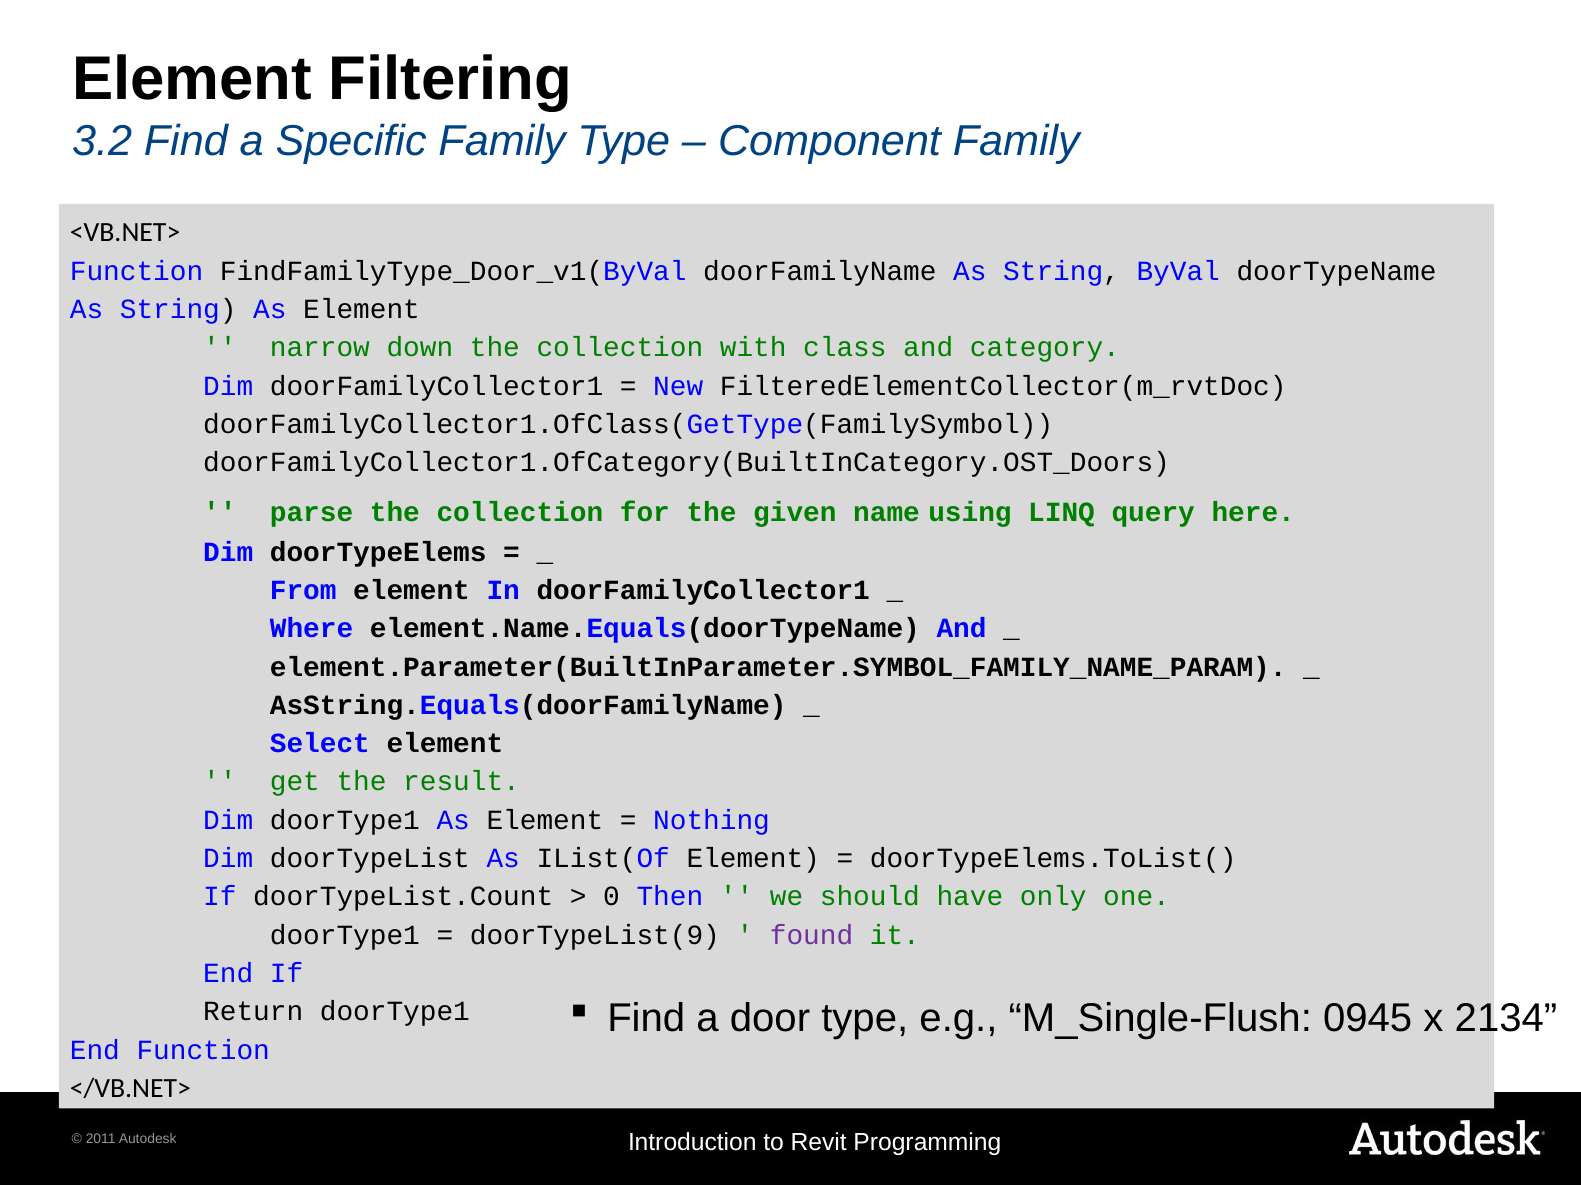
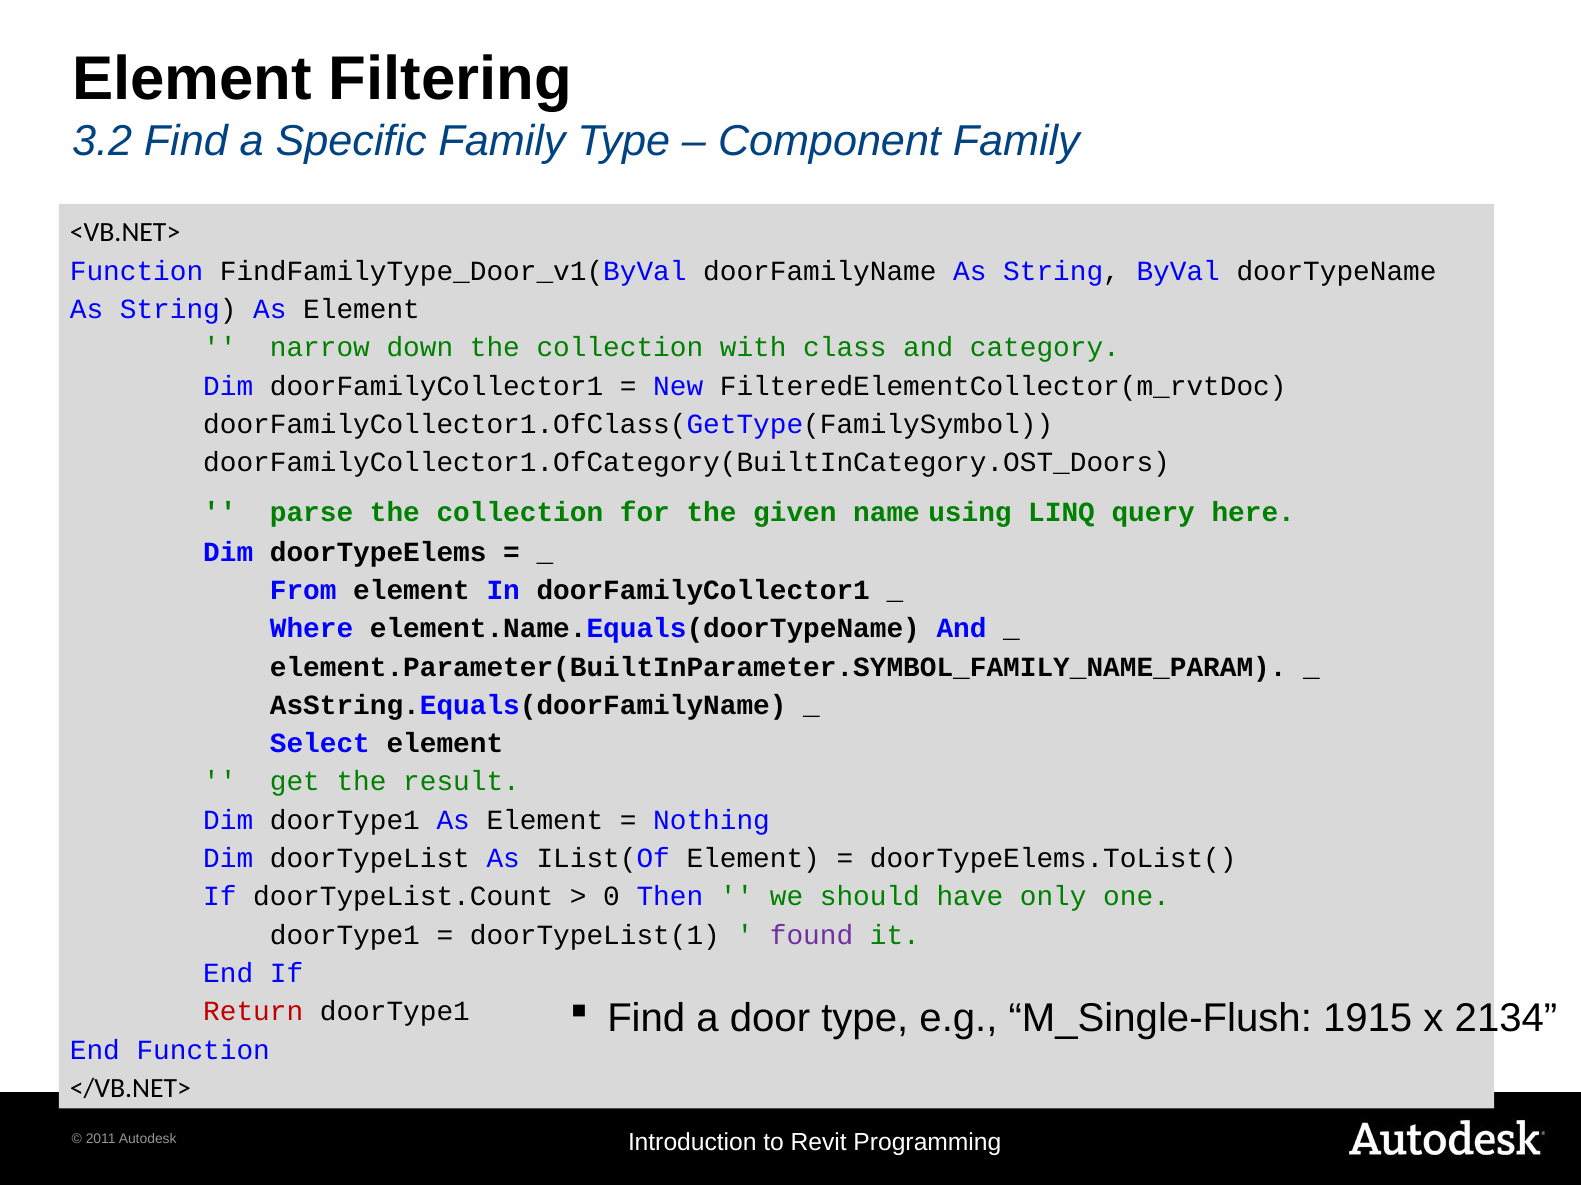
doorTypeList(9: doorTypeList(9 -> doorTypeList(1 (595, 935)
0945: 0945 -> 1915 (1368, 1019)
Return colour: black -> red (253, 1012)
